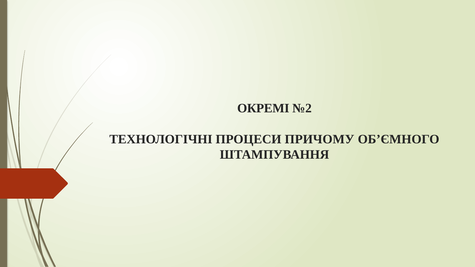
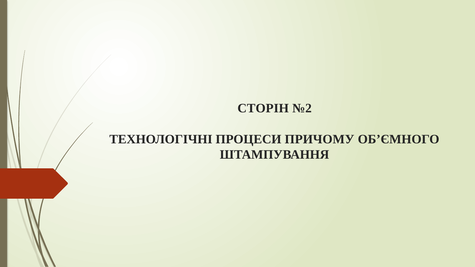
ОКРЕМІ: ОКРЕМІ -> СТОРІН (263, 108)
